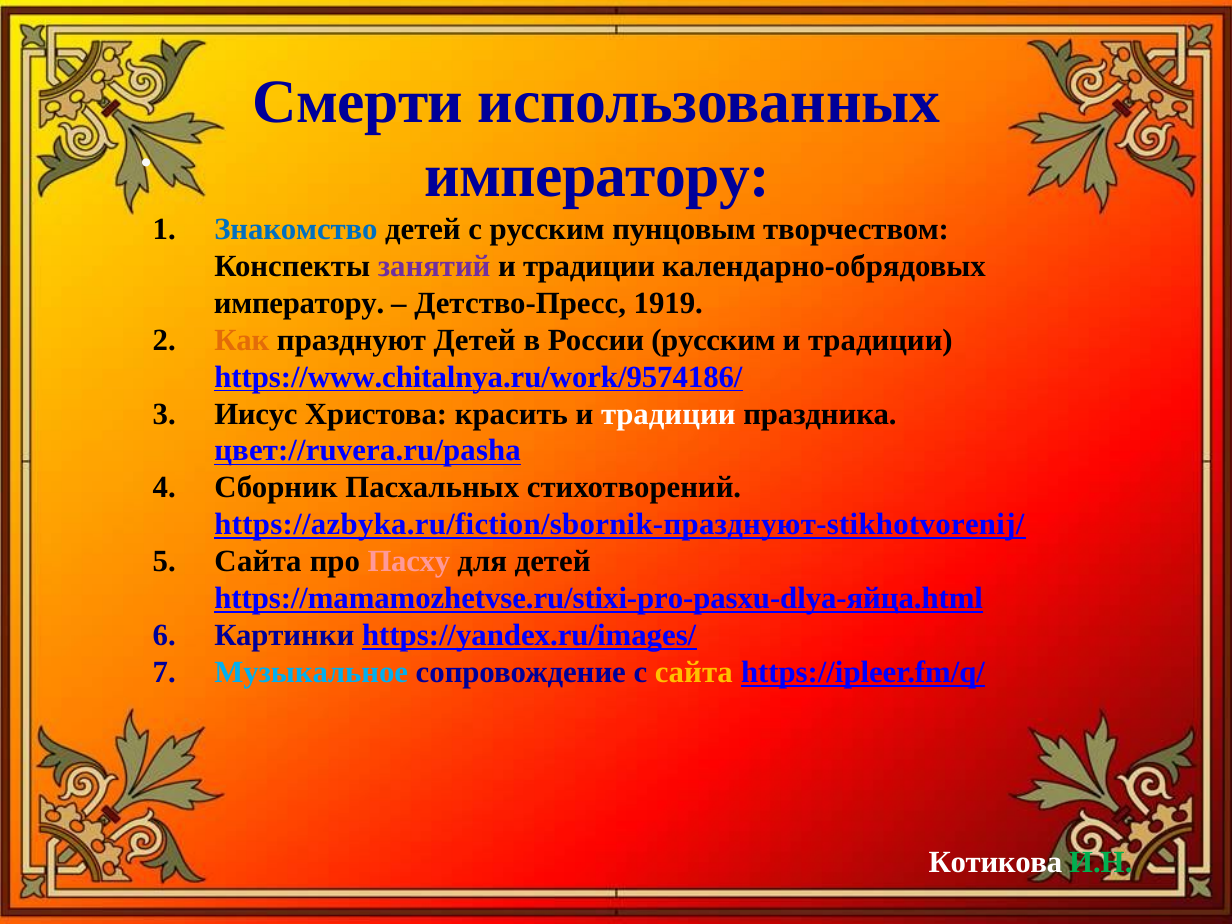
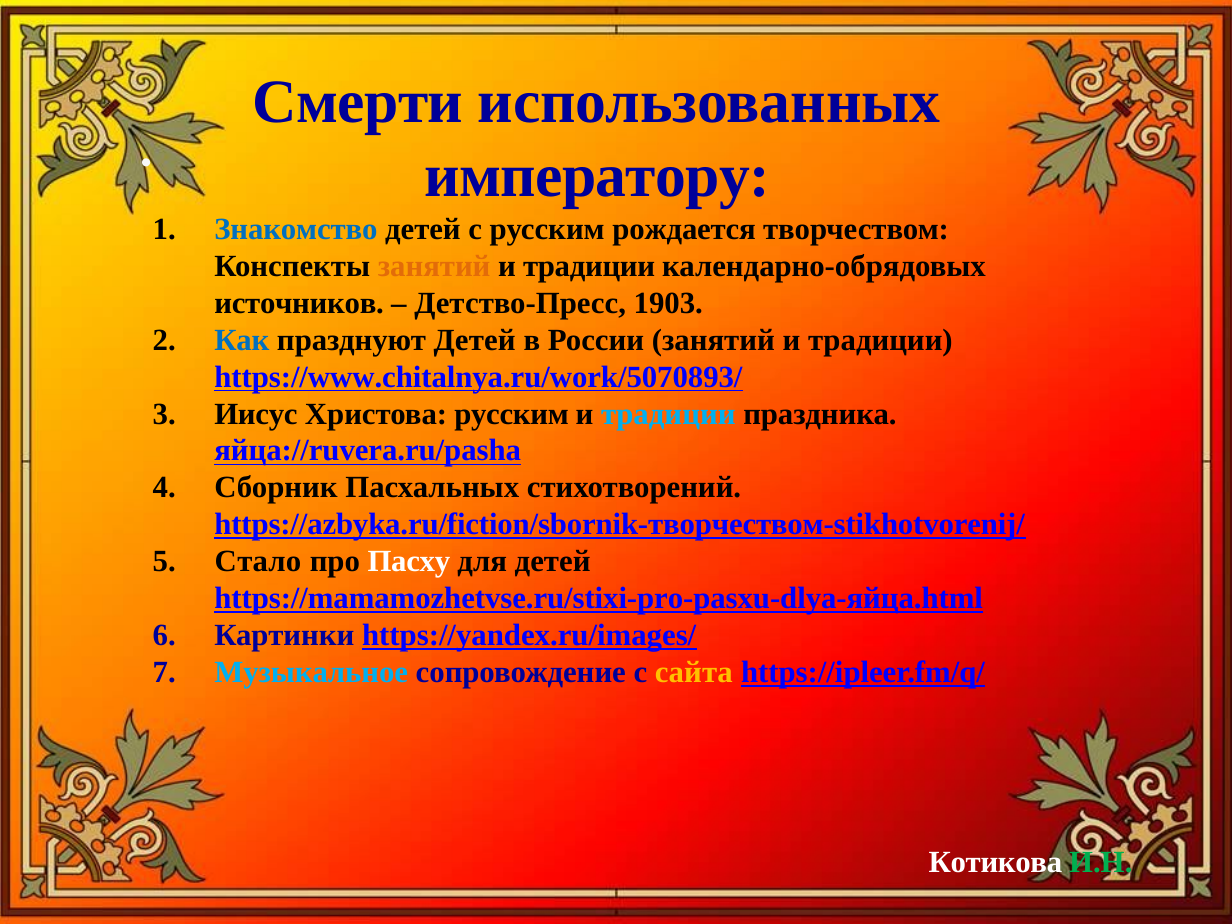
пунцовым: пунцовым -> рождается (684, 229)
занятий colour: purple -> orange (434, 266)
императору: императору -> источников (299, 303)
1919: 1919 -> 1903 (668, 303)
Как colour: orange -> blue (242, 340)
России русским: русским -> занятий (713, 340)
https://www.chitalnya.ru/work/9574186/: https://www.chitalnya.ru/work/9574186/ -> https://www.chitalnya.ru/work/5070893/ (478, 377)
Христова красить: красить -> русским (512, 414)
традиции colour: white -> light blue (668, 414)
цвет://ruvera.ru/pasha: цвет://ruvera.ru/pasha -> яйца://ruvera.ru/pasha (368, 451)
https://azbyka.ru/fiction/sbornik-празднуют-stikhotvorenij/: https://azbyka.ru/fiction/sbornik-празднуют-stikhotvorenij/ -> https://azbyka.ru/fiction/sbornik-творчеством-stikhotvorenij/ (620, 525)
Сайта: Сайта -> Стало (258, 562)
Пасху colour: pink -> white (409, 562)
